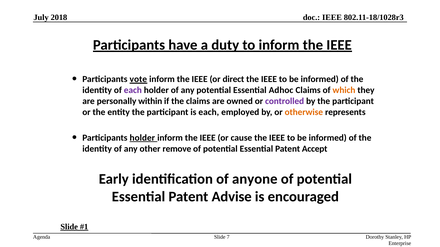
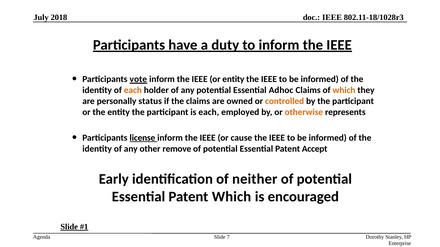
or direct: direct -> entity (233, 79)
each colour: purple -> orange (133, 90)
within: within -> status (150, 101)
controlled colour: purple -> orange (285, 101)
Participants holder: holder -> license (142, 138)
anyone: anyone -> neither (255, 179)
Patent Advise: Advise -> Which (232, 197)
